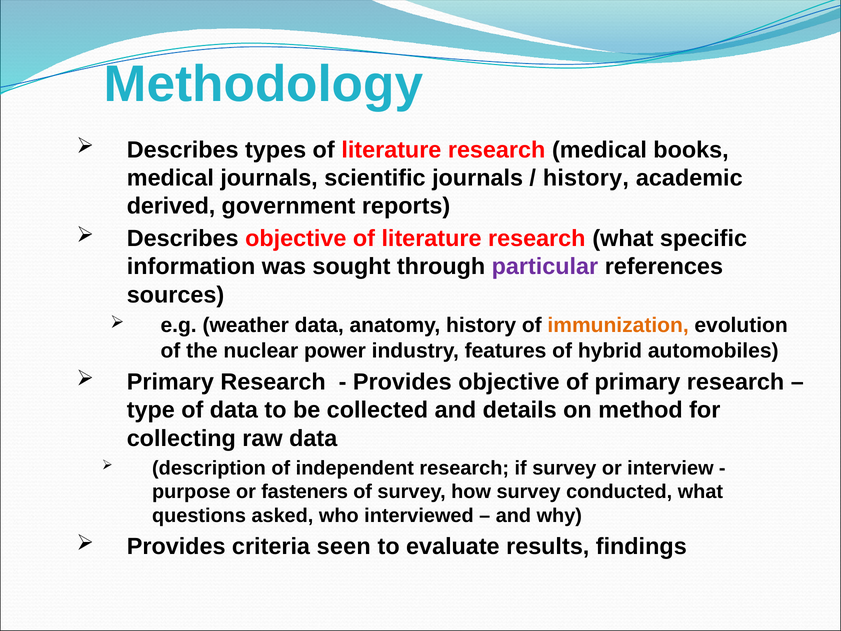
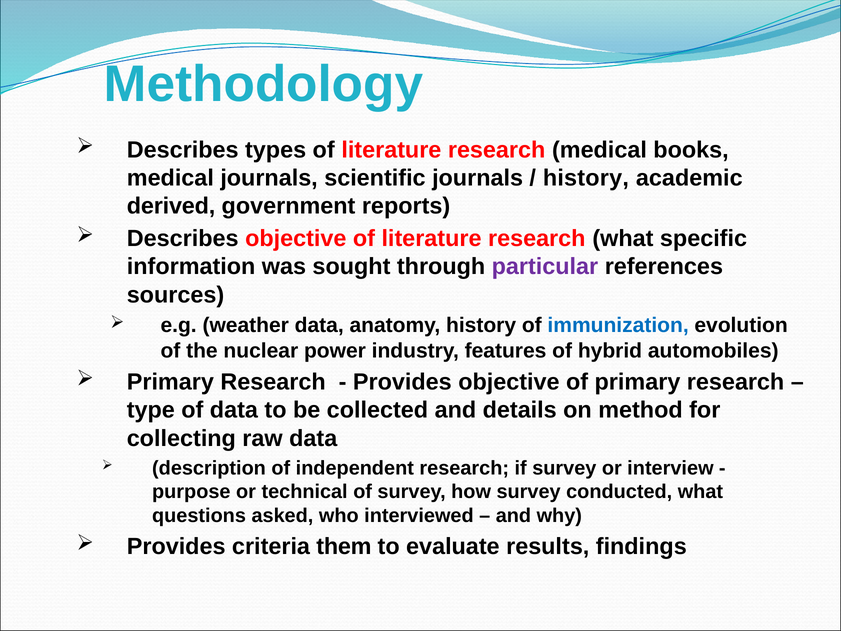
immunization colour: orange -> blue (618, 325)
fasteners: fasteners -> technical (305, 492)
seen: seen -> them (344, 546)
